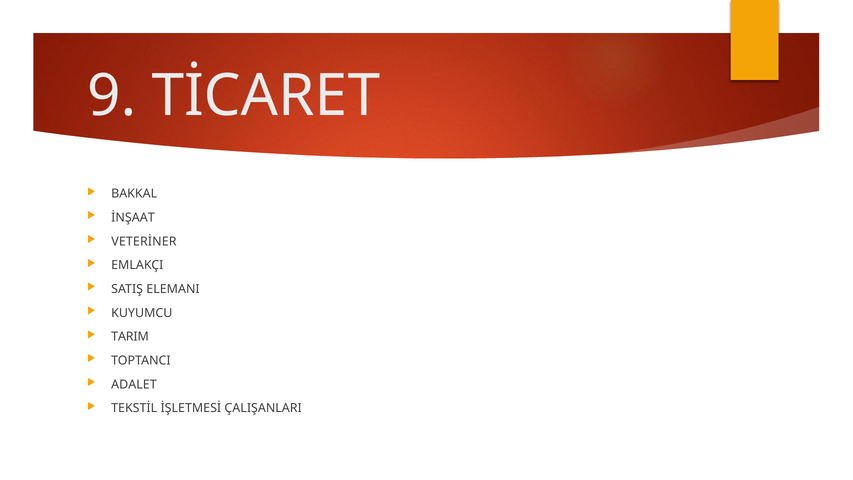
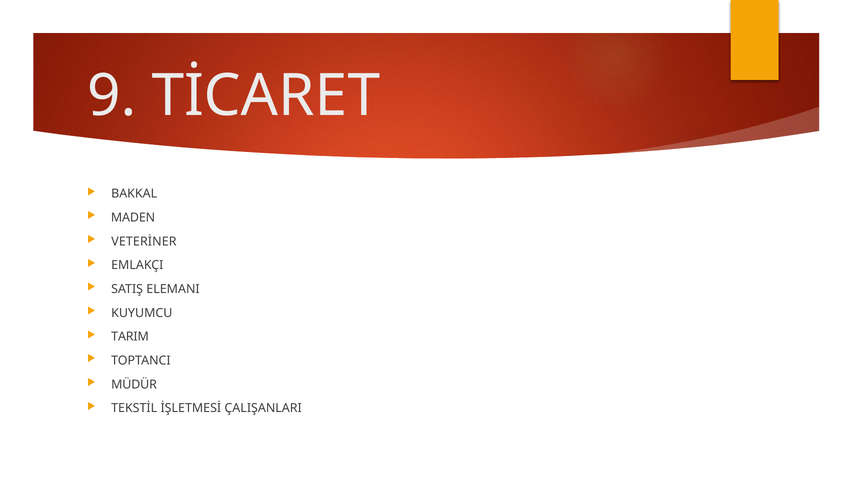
İNŞAAT: İNŞAAT -> MADEN (133, 218)
ADALET: ADALET -> MÜDÜR (134, 384)
